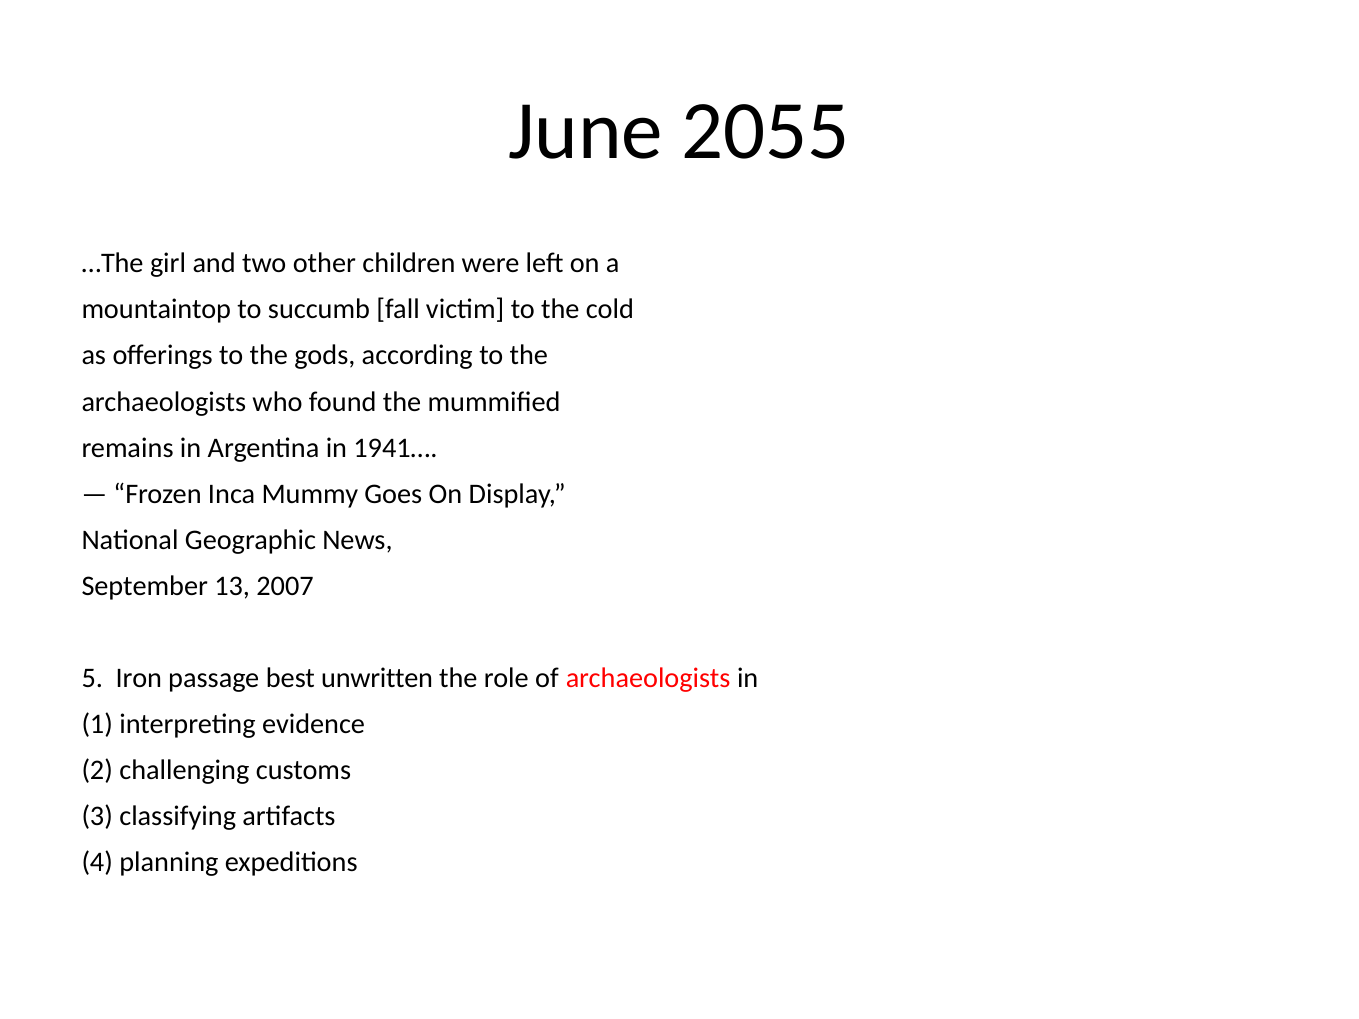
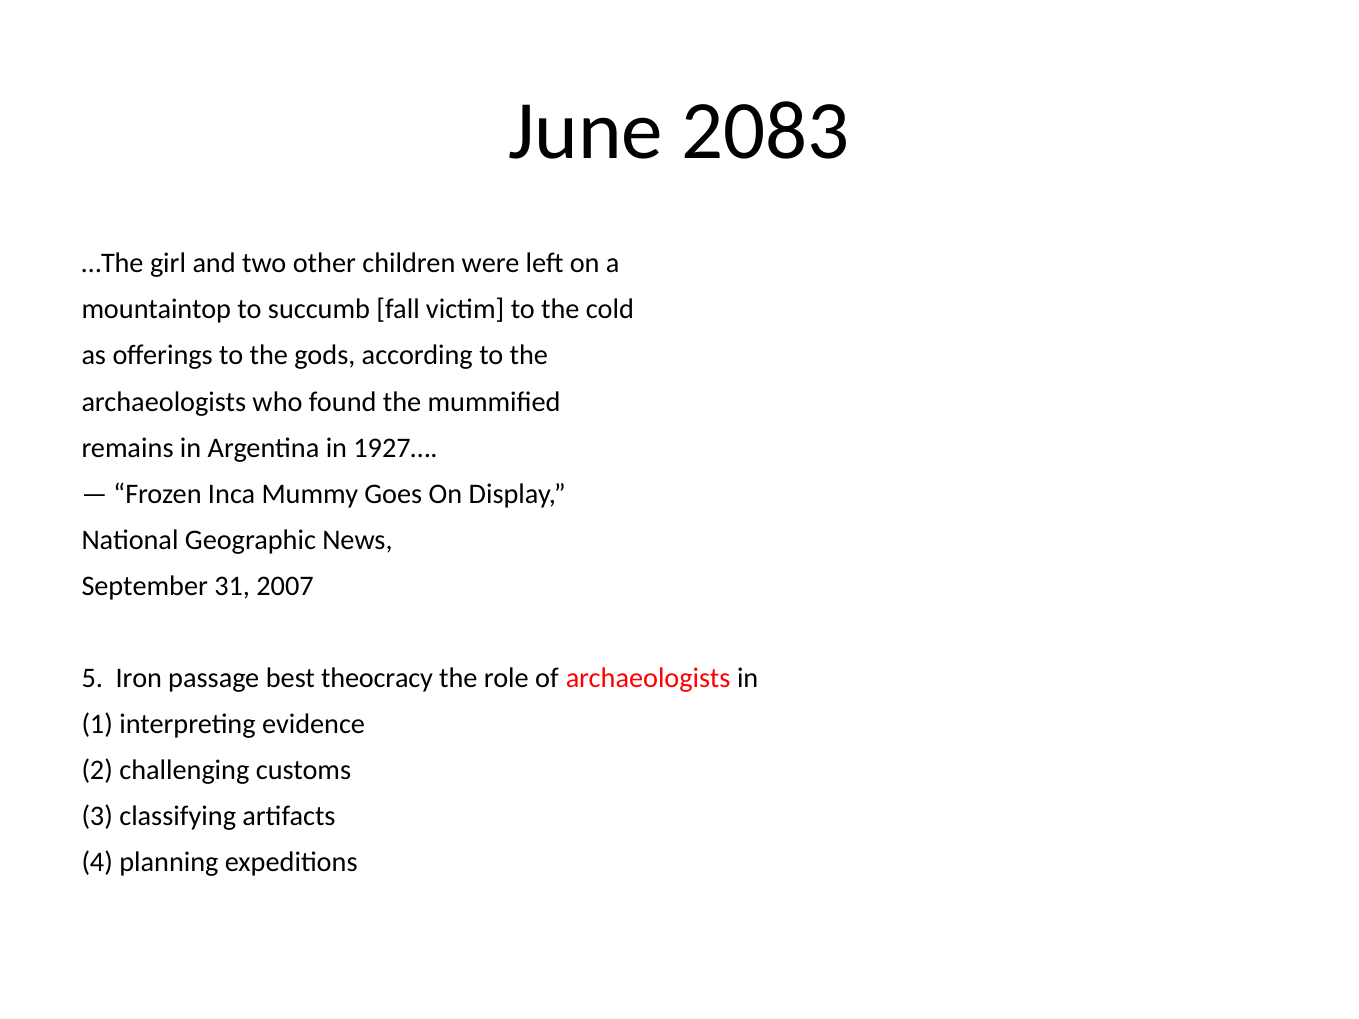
2055: 2055 -> 2083 (766, 132)
1941…: 1941… -> 1927… (395, 448)
13: 13 -> 31 (232, 586)
unwritten: unwritten -> theocracy (377, 678)
